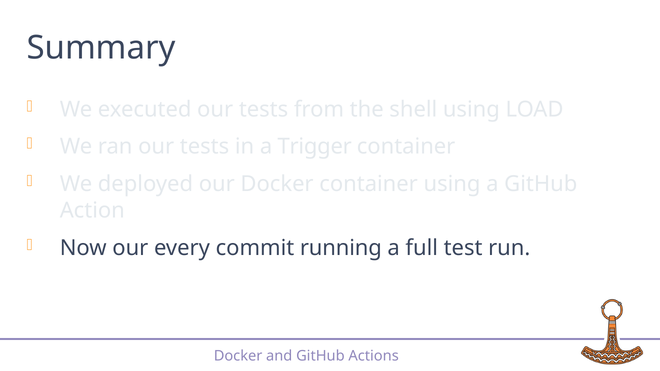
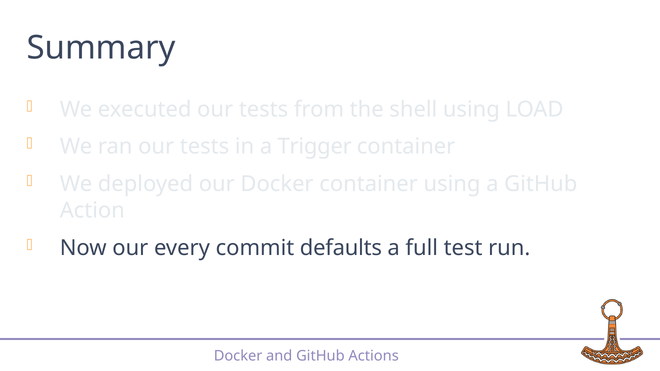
running: running -> defaults (341, 248)
